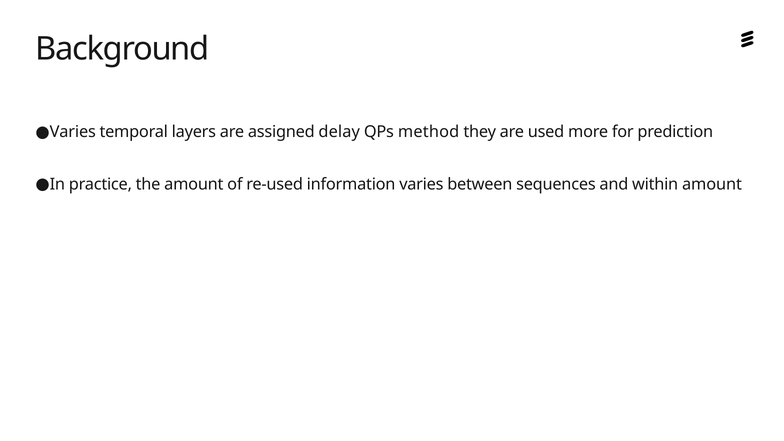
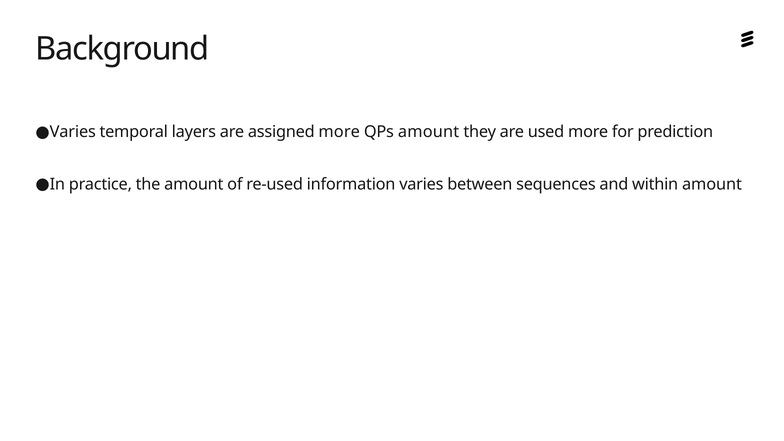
assigned delay: delay -> more (339, 132)
QPs method: method -> amount (429, 132)
